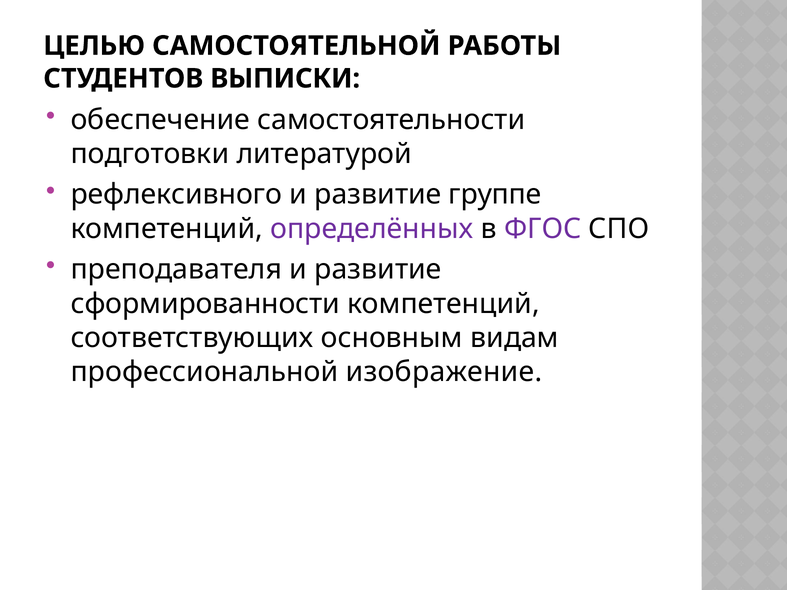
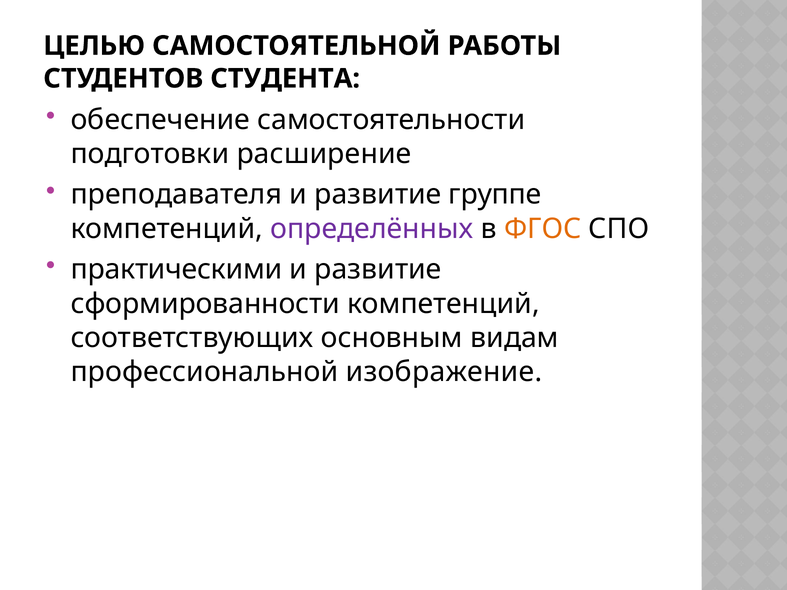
ВЫПИСКИ: ВЫПИСКИ -> СТУДЕНТА (285, 79)
литературой: литературой -> расширение (324, 154)
рефлексивного: рефлексивного -> преподавателя (176, 195)
ФГОС colour: purple -> orange (543, 229)
преподавателя: преподавателя -> практическими (177, 270)
